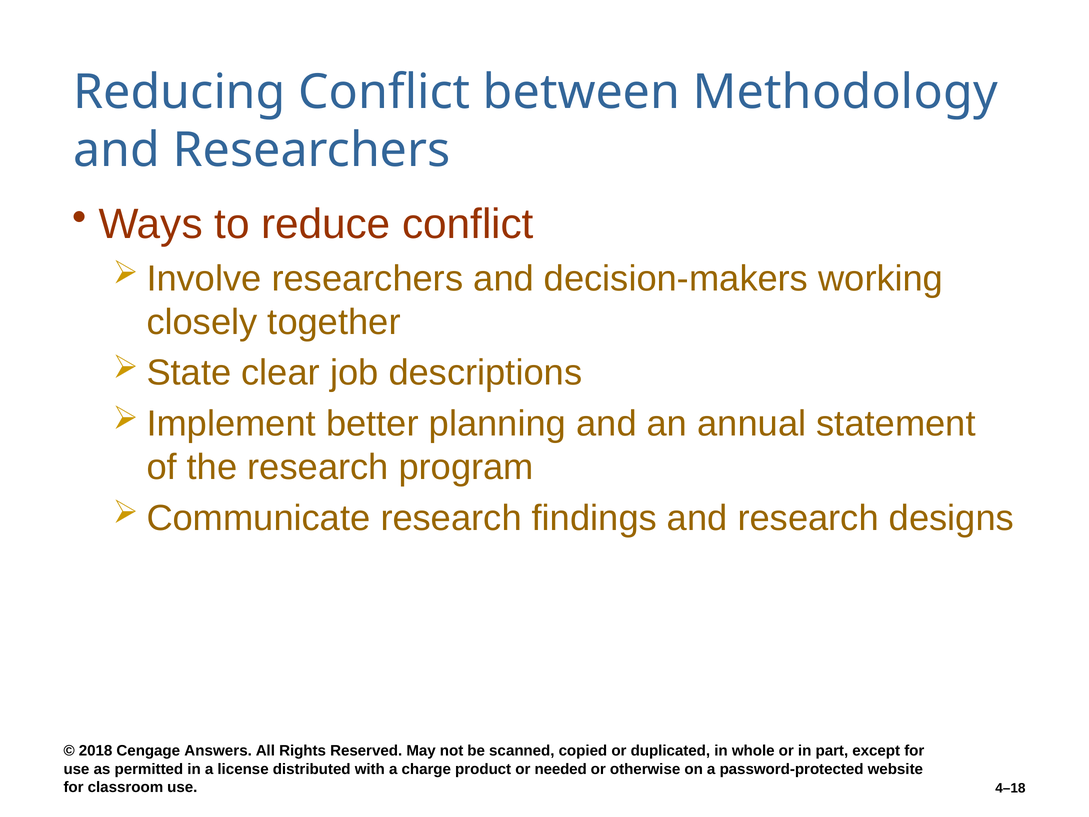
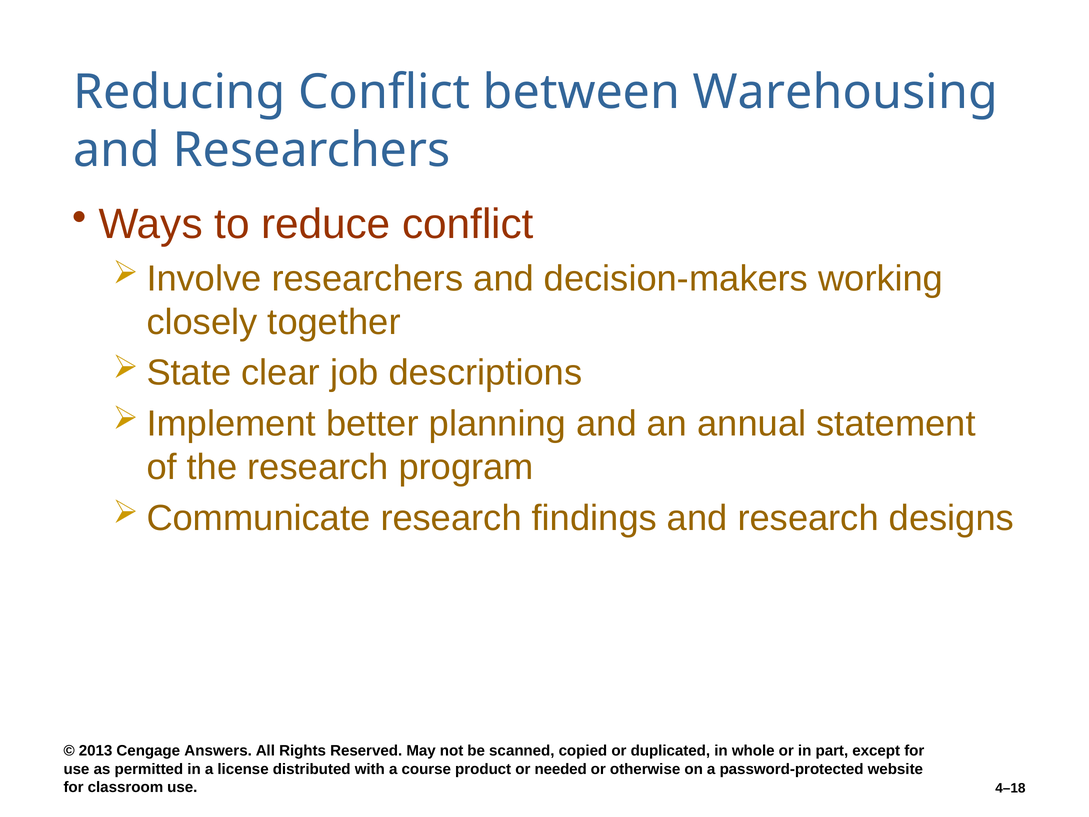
Methodology: Methodology -> Warehousing (845, 92)
2018: 2018 -> 2013 (96, 751)
charge: charge -> course (426, 769)
